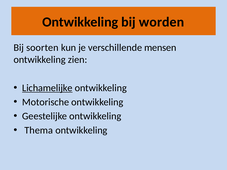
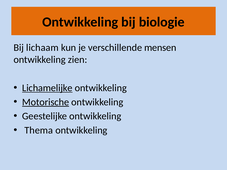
worden: worden -> biologie (162, 22)
soorten: soorten -> lichaam (42, 48)
Motorische underline: none -> present (46, 102)
